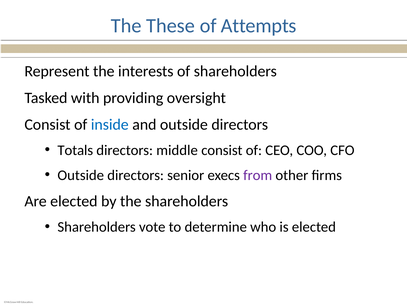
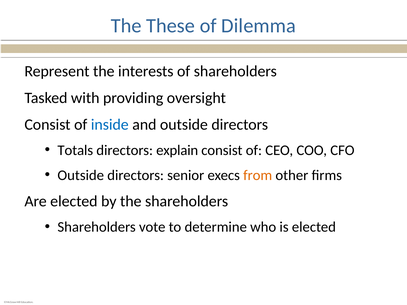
Attempts: Attempts -> Dilemma (259, 26)
middle: middle -> explain (177, 150)
from colour: purple -> orange (258, 175)
